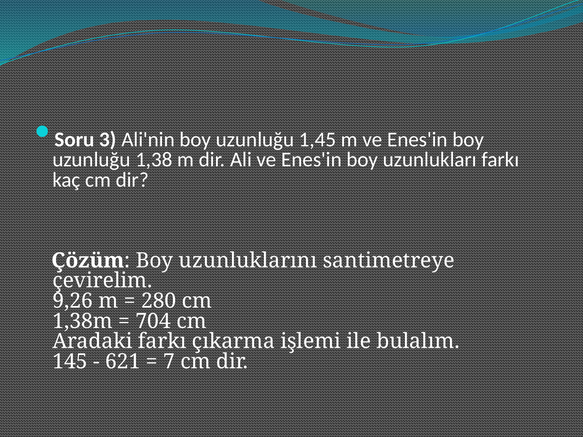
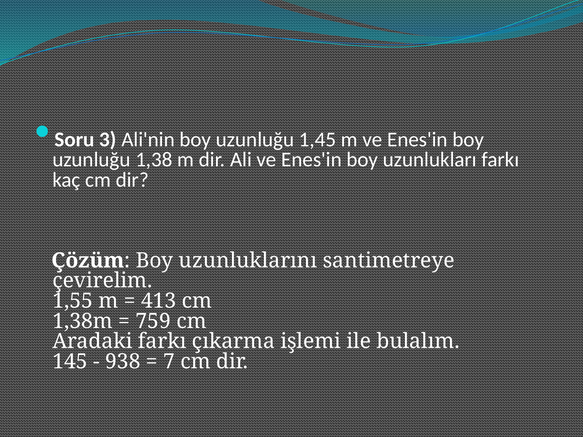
9,26: 9,26 -> 1,55 (73, 301)
280: 280 -> 413 (159, 301)
704: 704 -> 759 (153, 321)
621: 621 -> 938 (123, 362)
